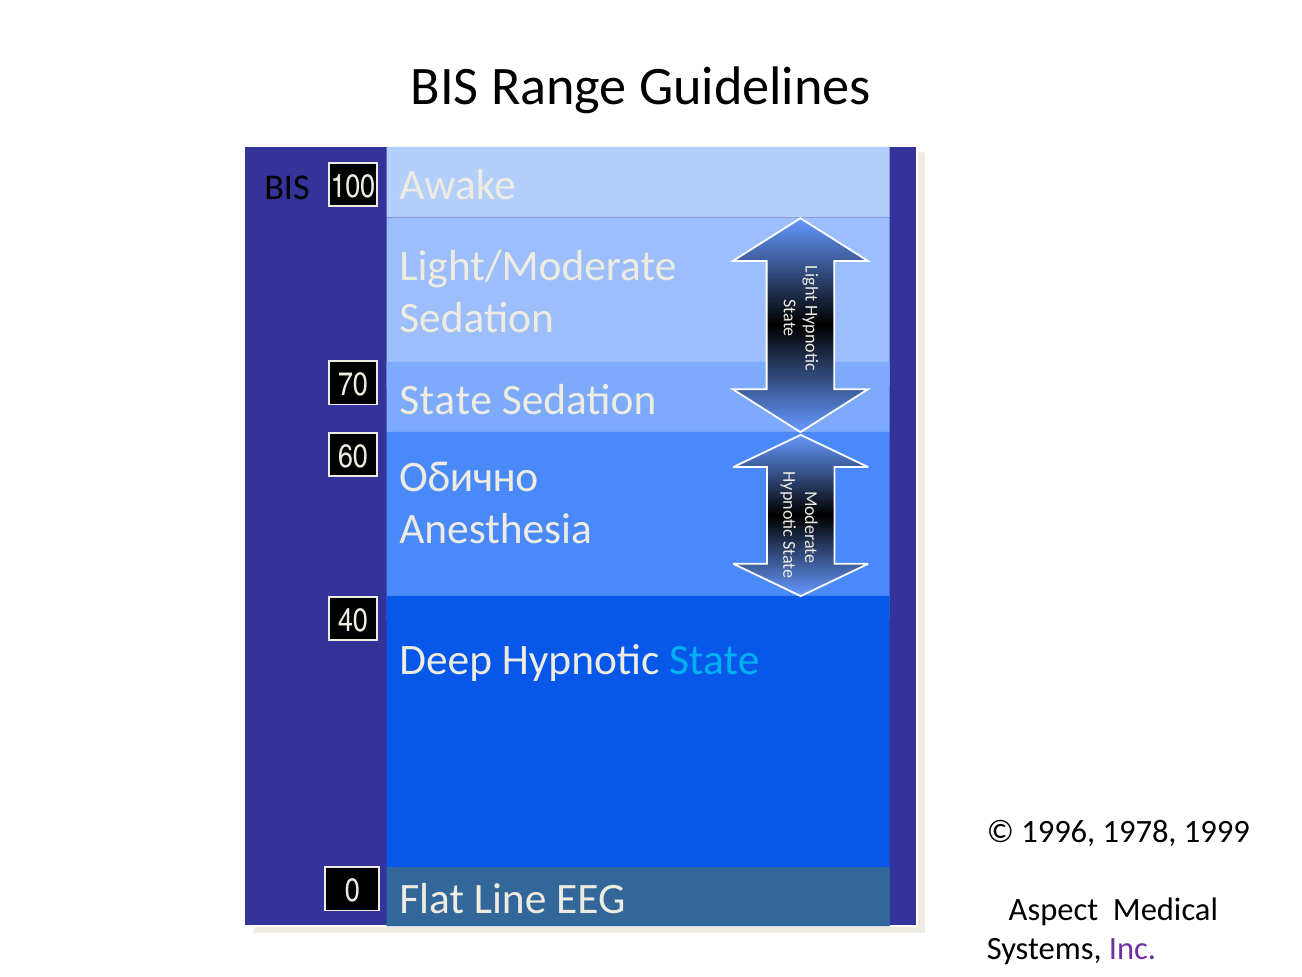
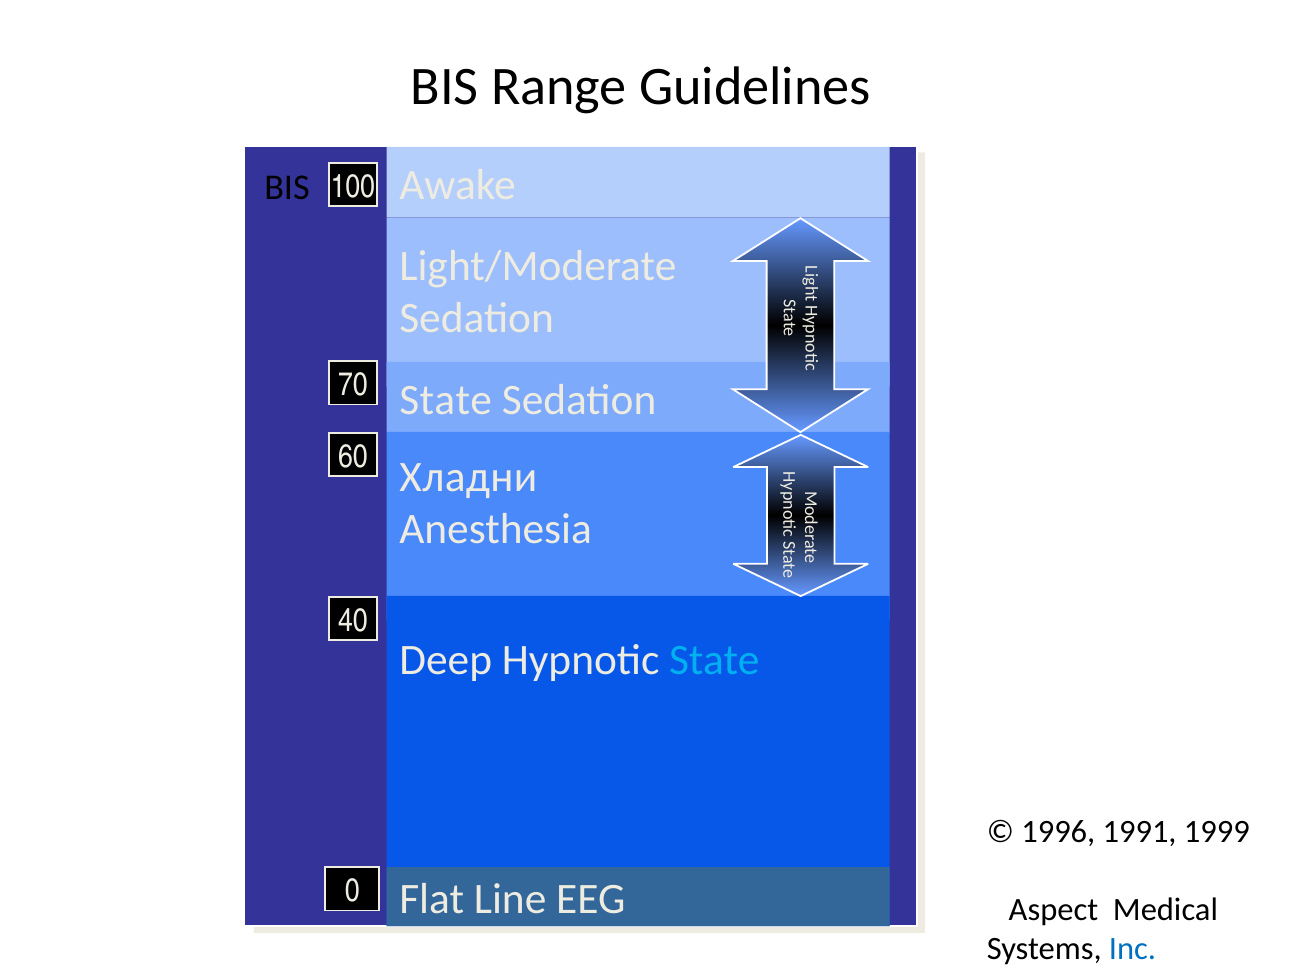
Обично: Обично -> Хладни (468, 477)
1978: 1978 -> 1991 (1140, 831)
Inc colour: purple -> blue (1133, 948)
